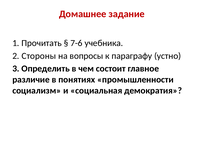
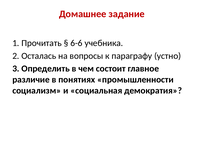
7-6: 7-6 -> 6-6 (76, 43)
Стороны: Стороны -> Осталась (39, 56)
